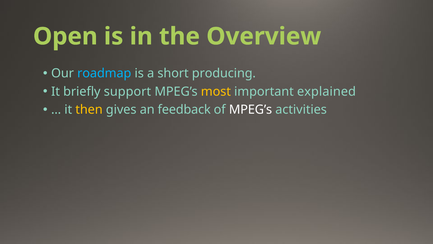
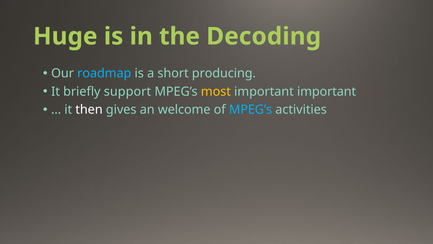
Open: Open -> Huge (65, 36)
Overview: Overview -> Decoding (264, 36)
important explained: explained -> important (327, 91)
then colour: yellow -> white (89, 110)
feedback: feedback -> welcome (184, 110)
MPEG’s colour: white -> light blue (251, 110)
